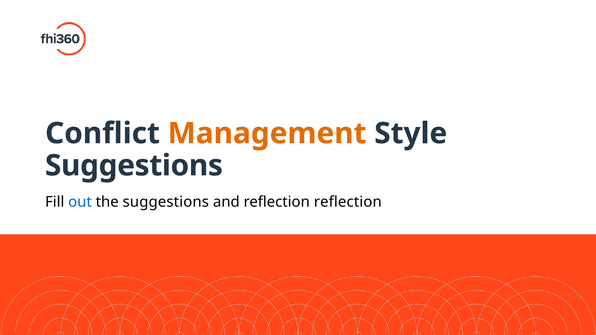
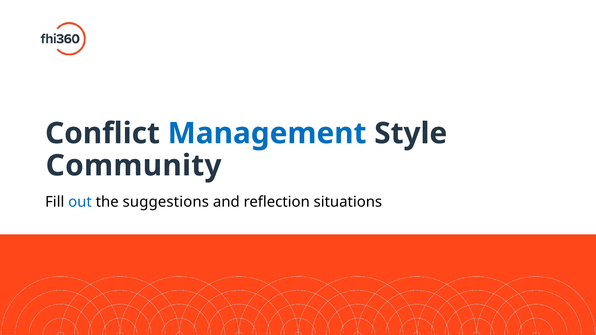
Management colour: orange -> blue (267, 134)
Suggestions: Suggestions -> Community (134, 166)
reflection reflection: reflection -> situations (348, 202)
